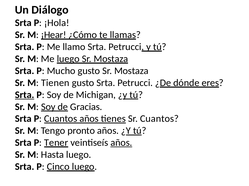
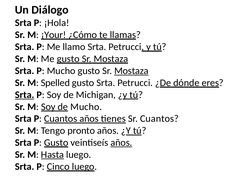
¡Hear: ¡Hear -> ¡Your (54, 35)
Me luego: luego -> gusto (68, 59)
Mostaza underline: none -> present (131, 71)
Tienen: Tienen -> Spelled (55, 83)
de Gracias: Gracias -> Mucho (86, 107)
P Tener: Tener -> Gusto (56, 143)
Hasta underline: none -> present (52, 155)
